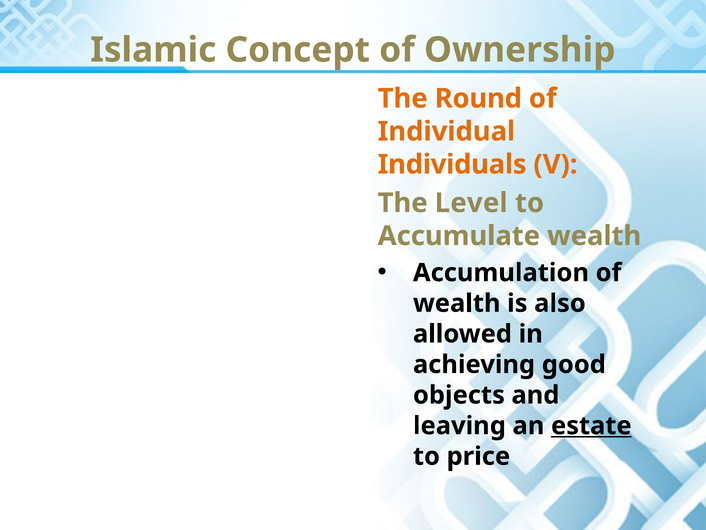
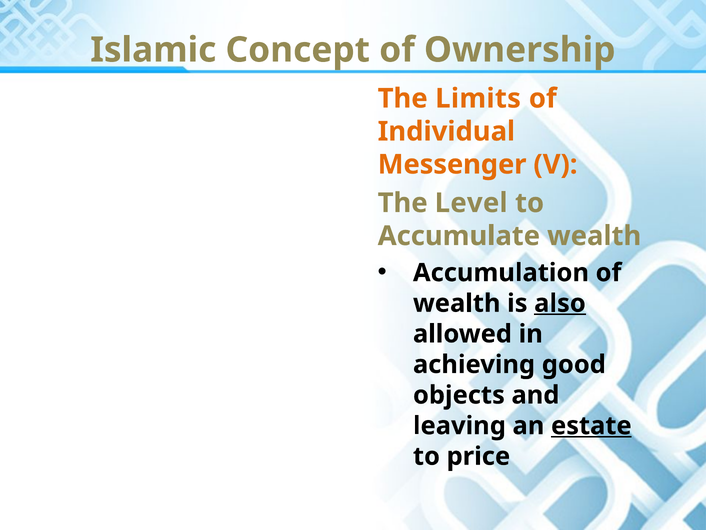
Round: Round -> Limits (478, 98)
Individuals: Individuals -> Messenger (452, 164)
also underline: none -> present (560, 303)
